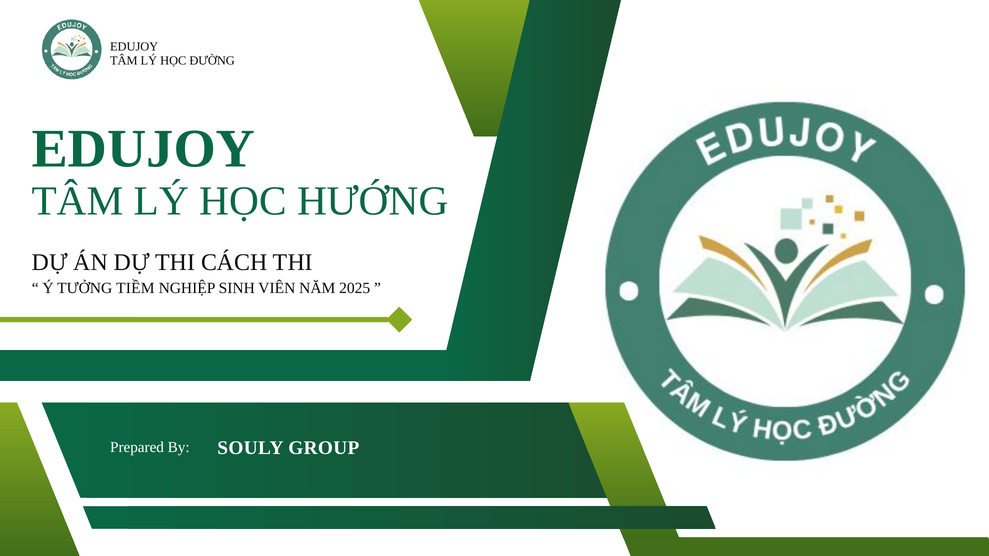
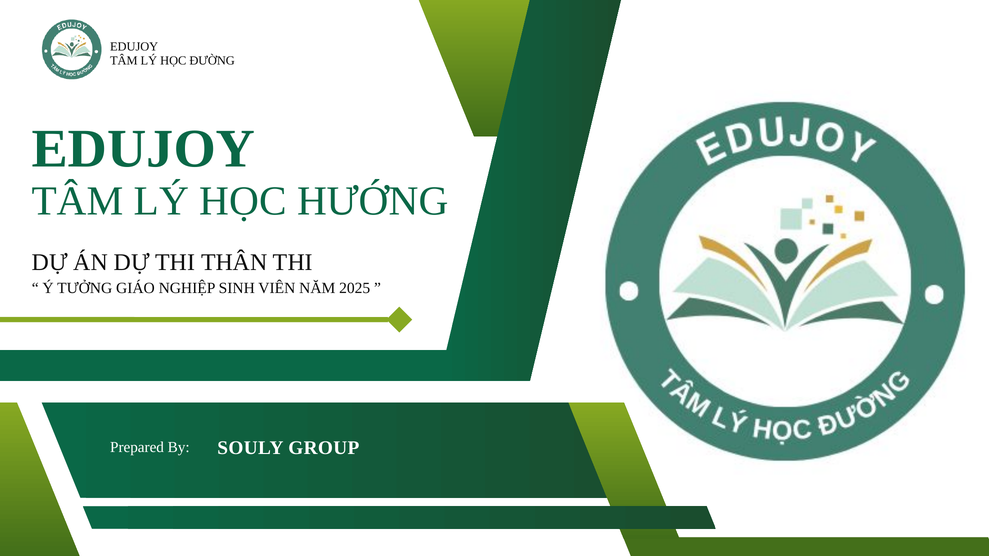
CÁCH: CÁCH -> THÂN (234, 263)
TIỀM: TIỀM -> GIÁO (135, 288)
